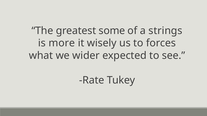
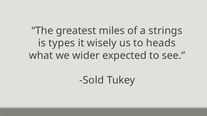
some: some -> miles (112, 31)
more: more -> types (62, 43)
forces: forces -> heads (161, 43)
Rate: Rate -> Sold (92, 80)
